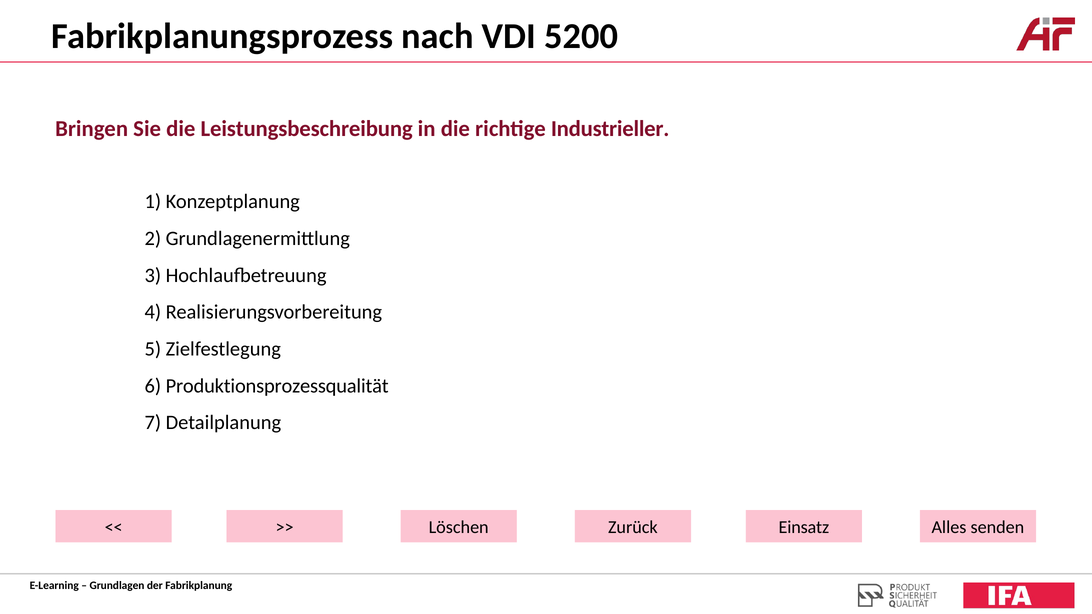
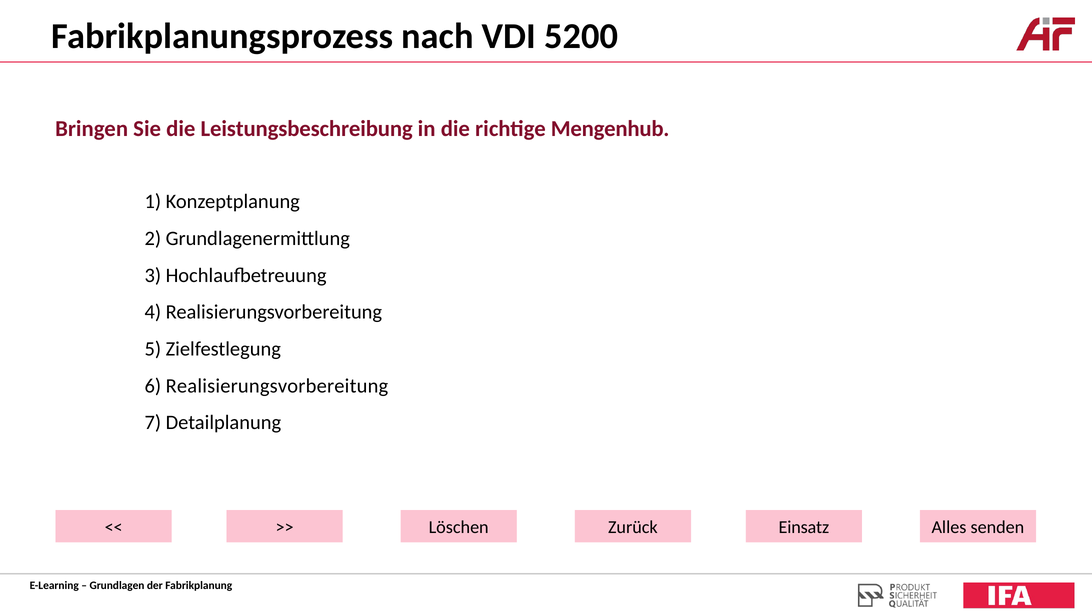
Industrieller: Industrieller -> Mengenhub (610, 129)
6 Produktionsprozessqualität: Produktionsprozessqualität -> Realisierungsvorbereitung (277, 386)
